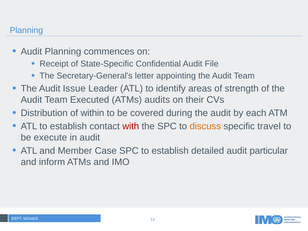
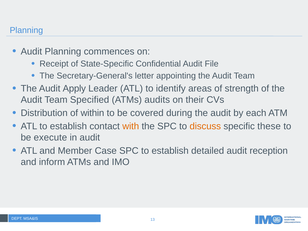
Issue: Issue -> Apply (74, 89)
Executed: Executed -> Specified (90, 100)
with colour: red -> orange (131, 126)
travel: travel -> these (269, 126)
particular: particular -> reception (269, 151)
